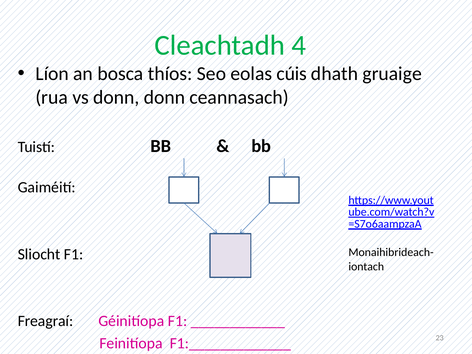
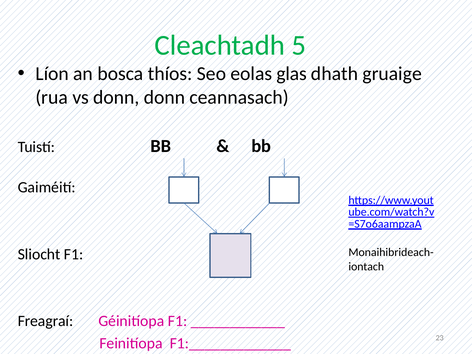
4: 4 -> 5 (299, 45)
cúis: cúis -> glas (292, 74)
